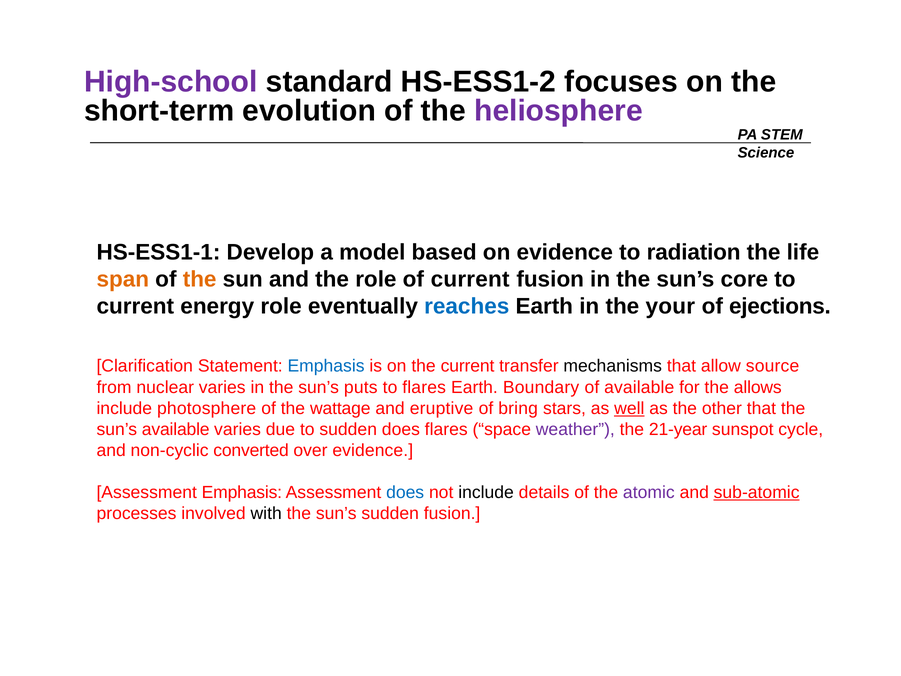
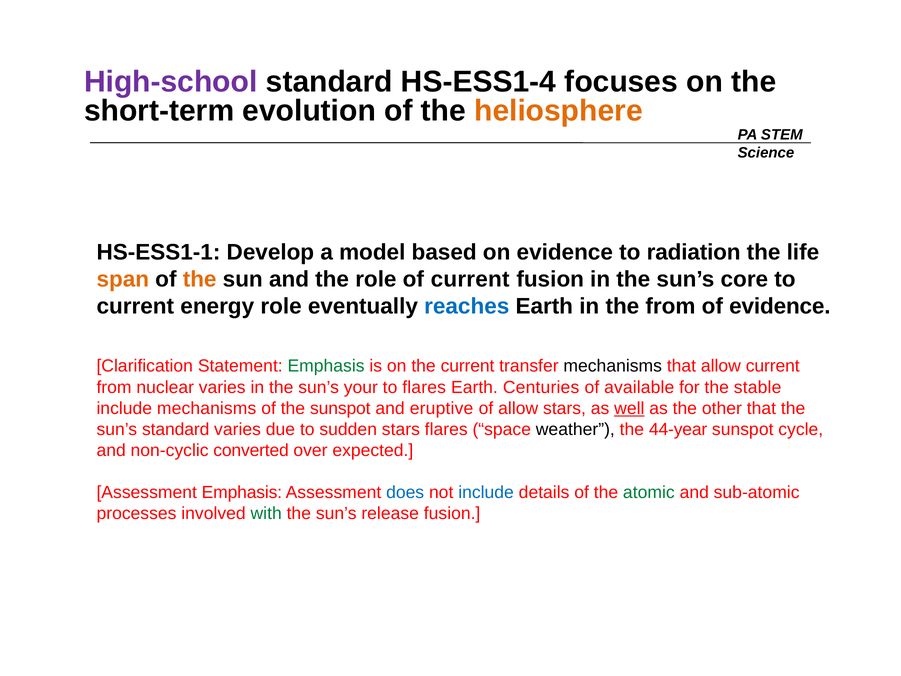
HS-ESS1-2: HS-ESS1-2 -> HS-ESS1-4 (479, 82)
heliosphere colour: purple -> orange (559, 111)
the your: your -> from (670, 306)
of ejections: ejections -> evidence (780, 306)
Emphasis colour: blue -> green (326, 366)
allow source: source -> current (773, 366)
puts: puts -> your (361, 387)
Boundary: Boundary -> Centuries (541, 387)
allows: allows -> stable (758, 387)
include photosphere: photosphere -> mechanisms (207, 408)
the wattage: wattage -> sunspot (340, 408)
of bring: bring -> allow (518, 408)
sun’s available: available -> standard (176, 429)
sudden does: does -> stars (401, 429)
weather colour: purple -> black (575, 429)
21-year: 21-year -> 44-year (678, 429)
over evidence: evidence -> expected (373, 450)
include colour: black -> blue (486, 492)
atomic colour: purple -> green (649, 492)
sub-atomic underline: present -> none (757, 492)
with colour: black -> green (266, 513)
sun’s sudden: sudden -> release (390, 513)
